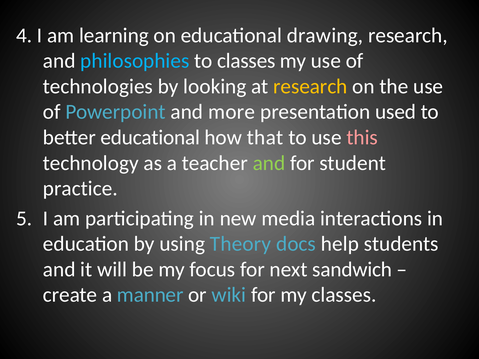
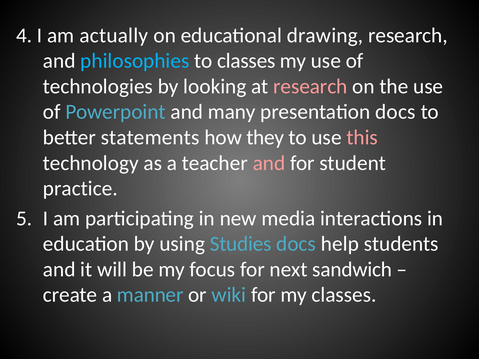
learning: learning -> actually (114, 35)
research colour: yellow -> pink (310, 86)
more: more -> many (232, 112)
presentation used: used -> docs (395, 112)
better educational: educational -> statements (150, 138)
that: that -> they (265, 138)
and colour: light green -> pink (269, 163)
Theory: Theory -> Studies (241, 244)
